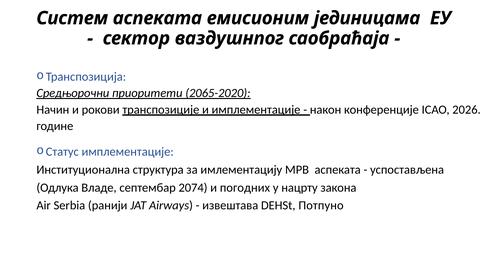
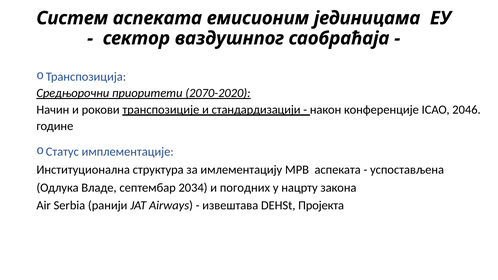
2065-2020: 2065-2020 -> 2070-2020 (218, 93)
и имплементације: имплементације -> стандардизацији (256, 110)
2026: 2026 -> 2046 (467, 110)
2074: 2074 -> 2034 (193, 188)
Потпуно: Потпуно -> Пројекта (321, 206)
